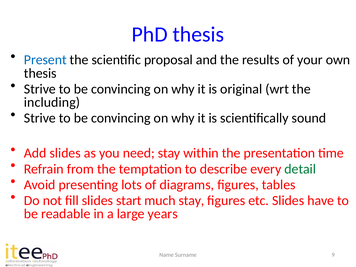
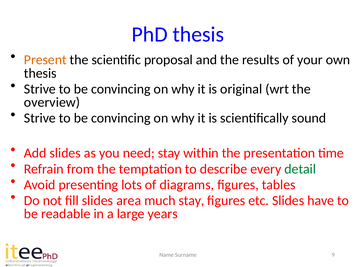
Present colour: blue -> orange (45, 60)
including: including -> overview (52, 102)
start: start -> area (129, 201)
